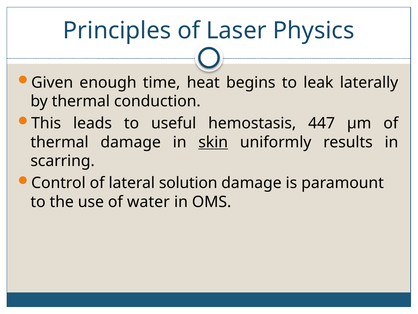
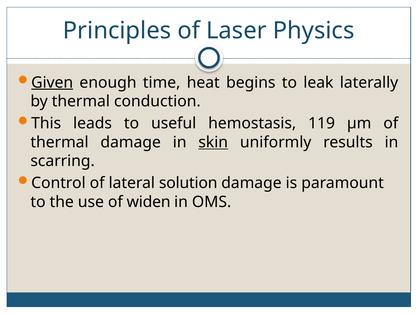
Given underline: none -> present (52, 82)
447: 447 -> 119 (322, 123)
water: water -> widen (149, 202)
